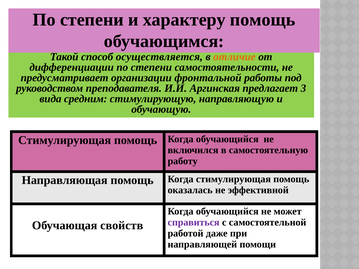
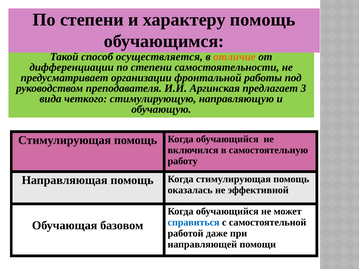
средним: средним -> четкого (86, 99)
справиться colour: purple -> blue (194, 223)
свойств: свойств -> базовом (122, 226)
